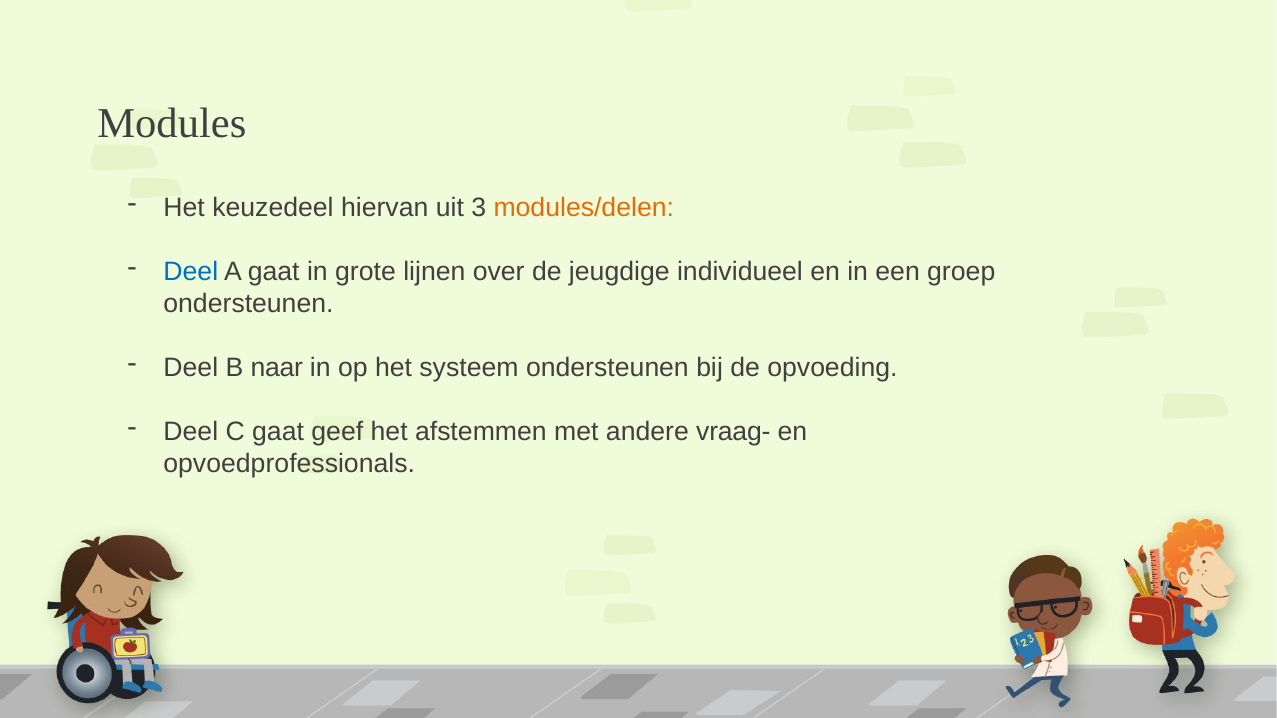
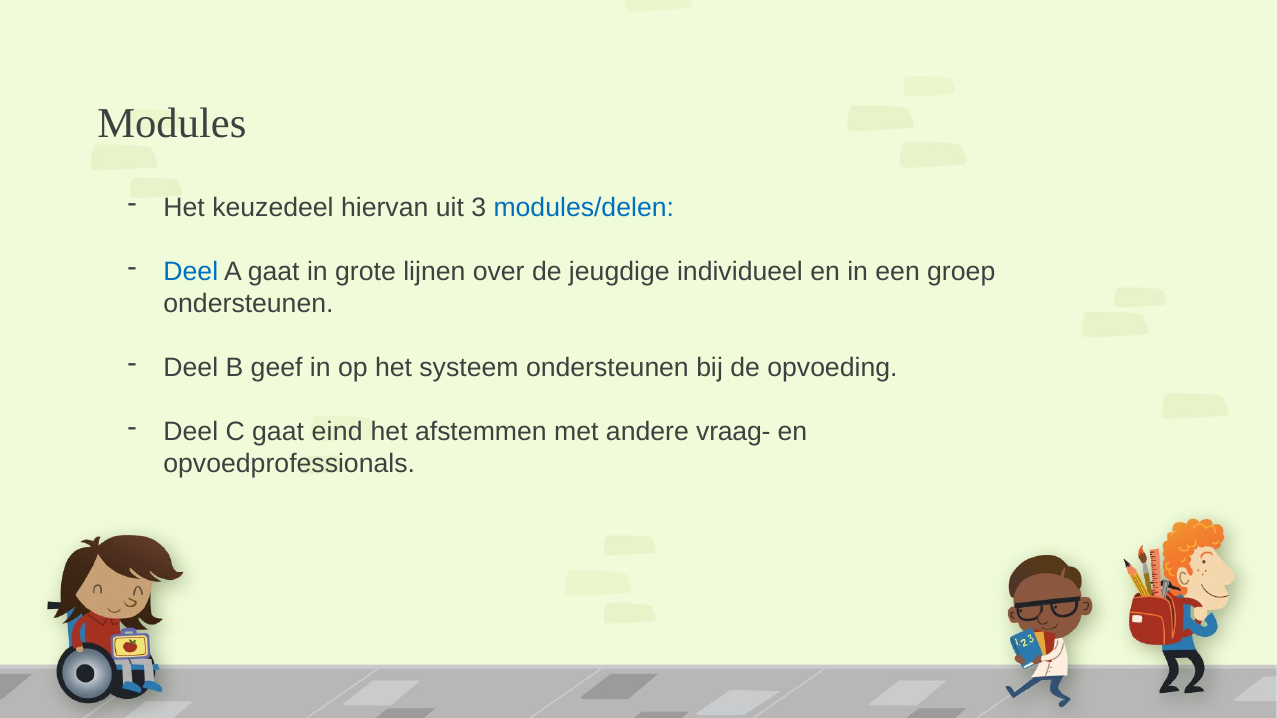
modules/delen colour: orange -> blue (584, 208)
naar: naar -> geef (277, 368)
geef: geef -> eind (337, 432)
